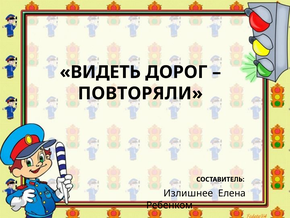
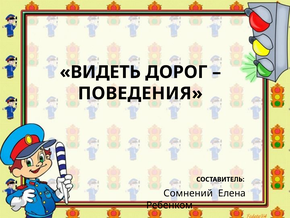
ПОВТОРЯЛИ: ПОВТОРЯЛИ -> ПОВЕДЕНИЯ (140, 93)
Излишнее: Излишнее -> Сомнений (188, 193)
